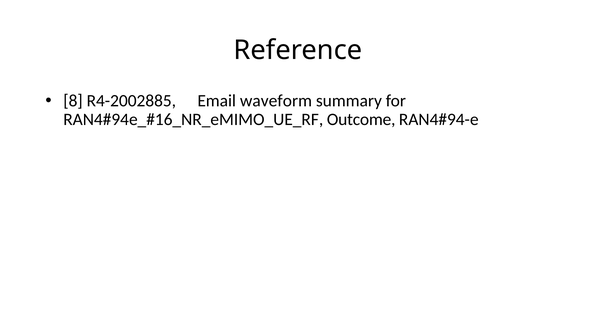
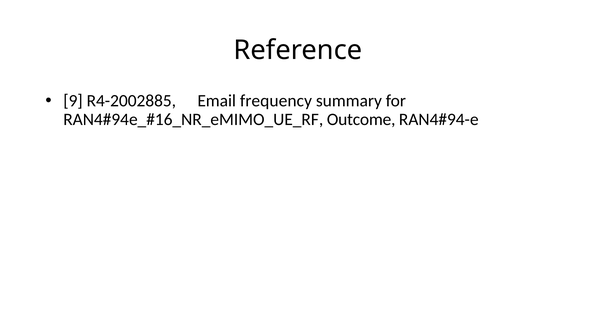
8: 8 -> 9 (73, 101)
waveform: waveform -> frequency (276, 101)
